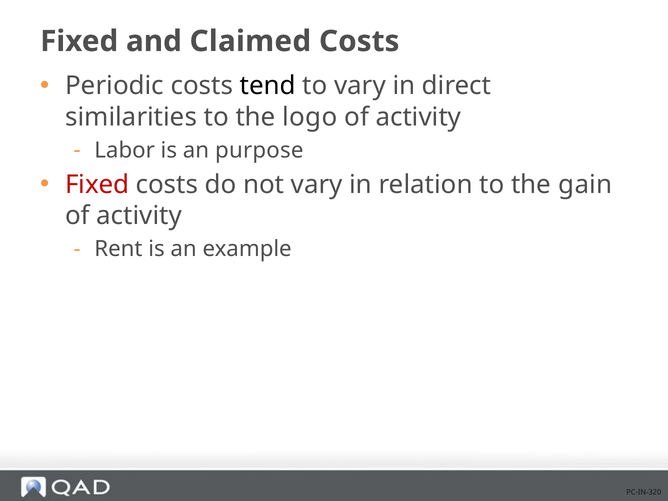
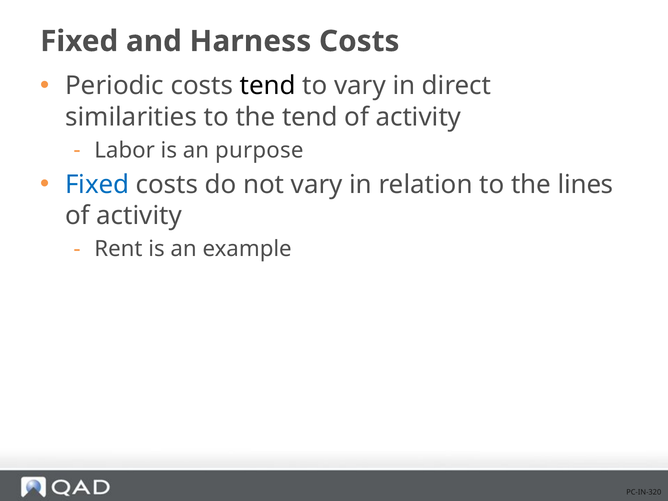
Claimed: Claimed -> Harness (250, 41)
the logo: logo -> tend (310, 117)
Fixed colour: red -> blue (97, 185)
gain: gain -> lines (586, 185)
